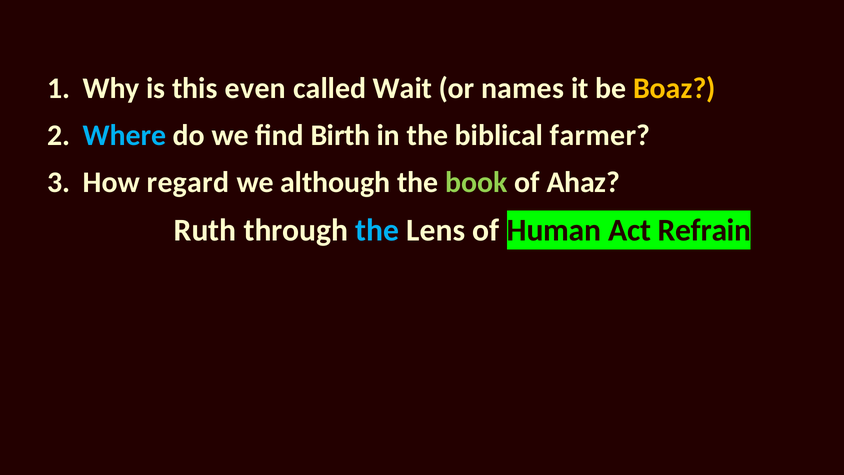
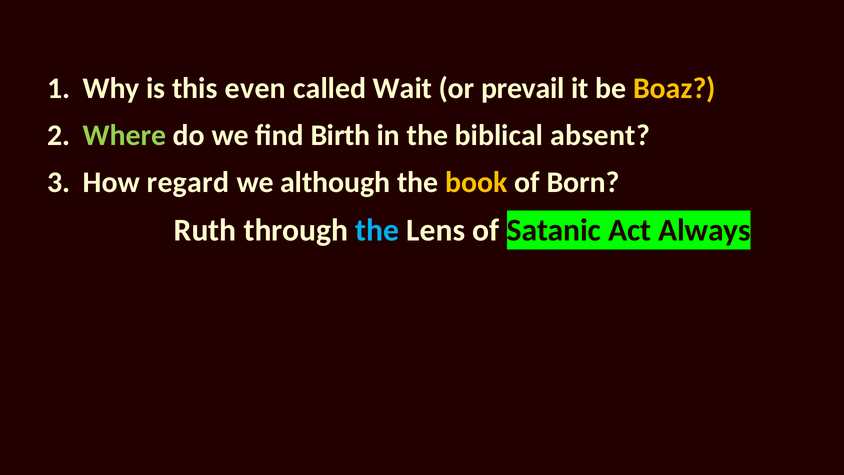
names: names -> prevail (523, 88)
Where colour: light blue -> light green (125, 135)
farmer: farmer -> absent (600, 135)
book colour: light green -> yellow (476, 182)
Ahaz: Ahaz -> Born (583, 182)
Human: Human -> Satanic (554, 230)
Refrain: Refrain -> Always (705, 230)
